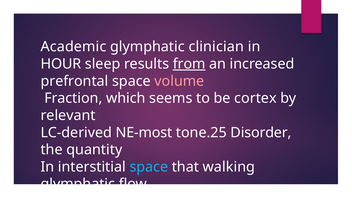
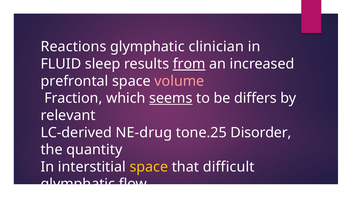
Academic: Academic -> Reactions (73, 47)
HOUR: HOUR -> FLUID (61, 64)
seems underline: none -> present (171, 98)
cortex: cortex -> differs (255, 98)
NE-most: NE-most -> NE-drug (144, 133)
space colour: light blue -> yellow (149, 167)
walking: walking -> difficult (229, 167)
